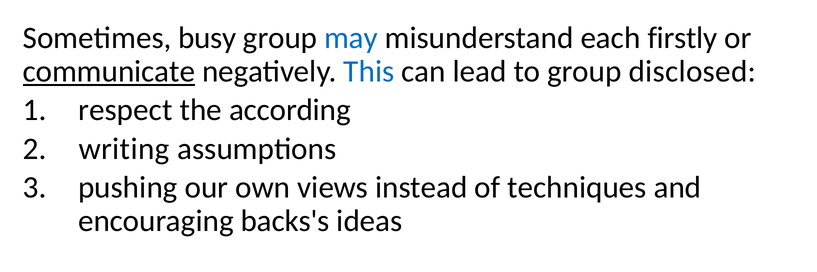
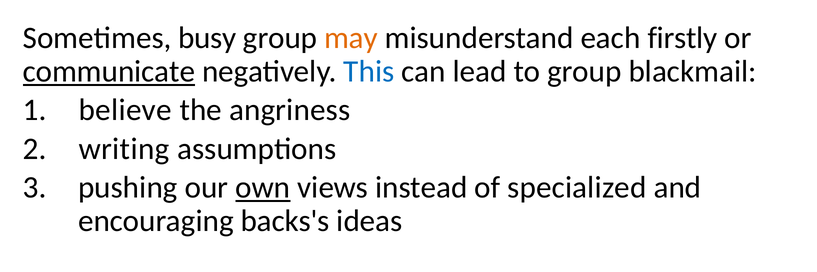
may colour: blue -> orange (351, 38)
disclosed: disclosed -> blackmail (693, 72)
respect: respect -> believe (125, 110)
according: according -> angriness (290, 110)
own underline: none -> present (263, 188)
techniques: techniques -> specialized (577, 188)
